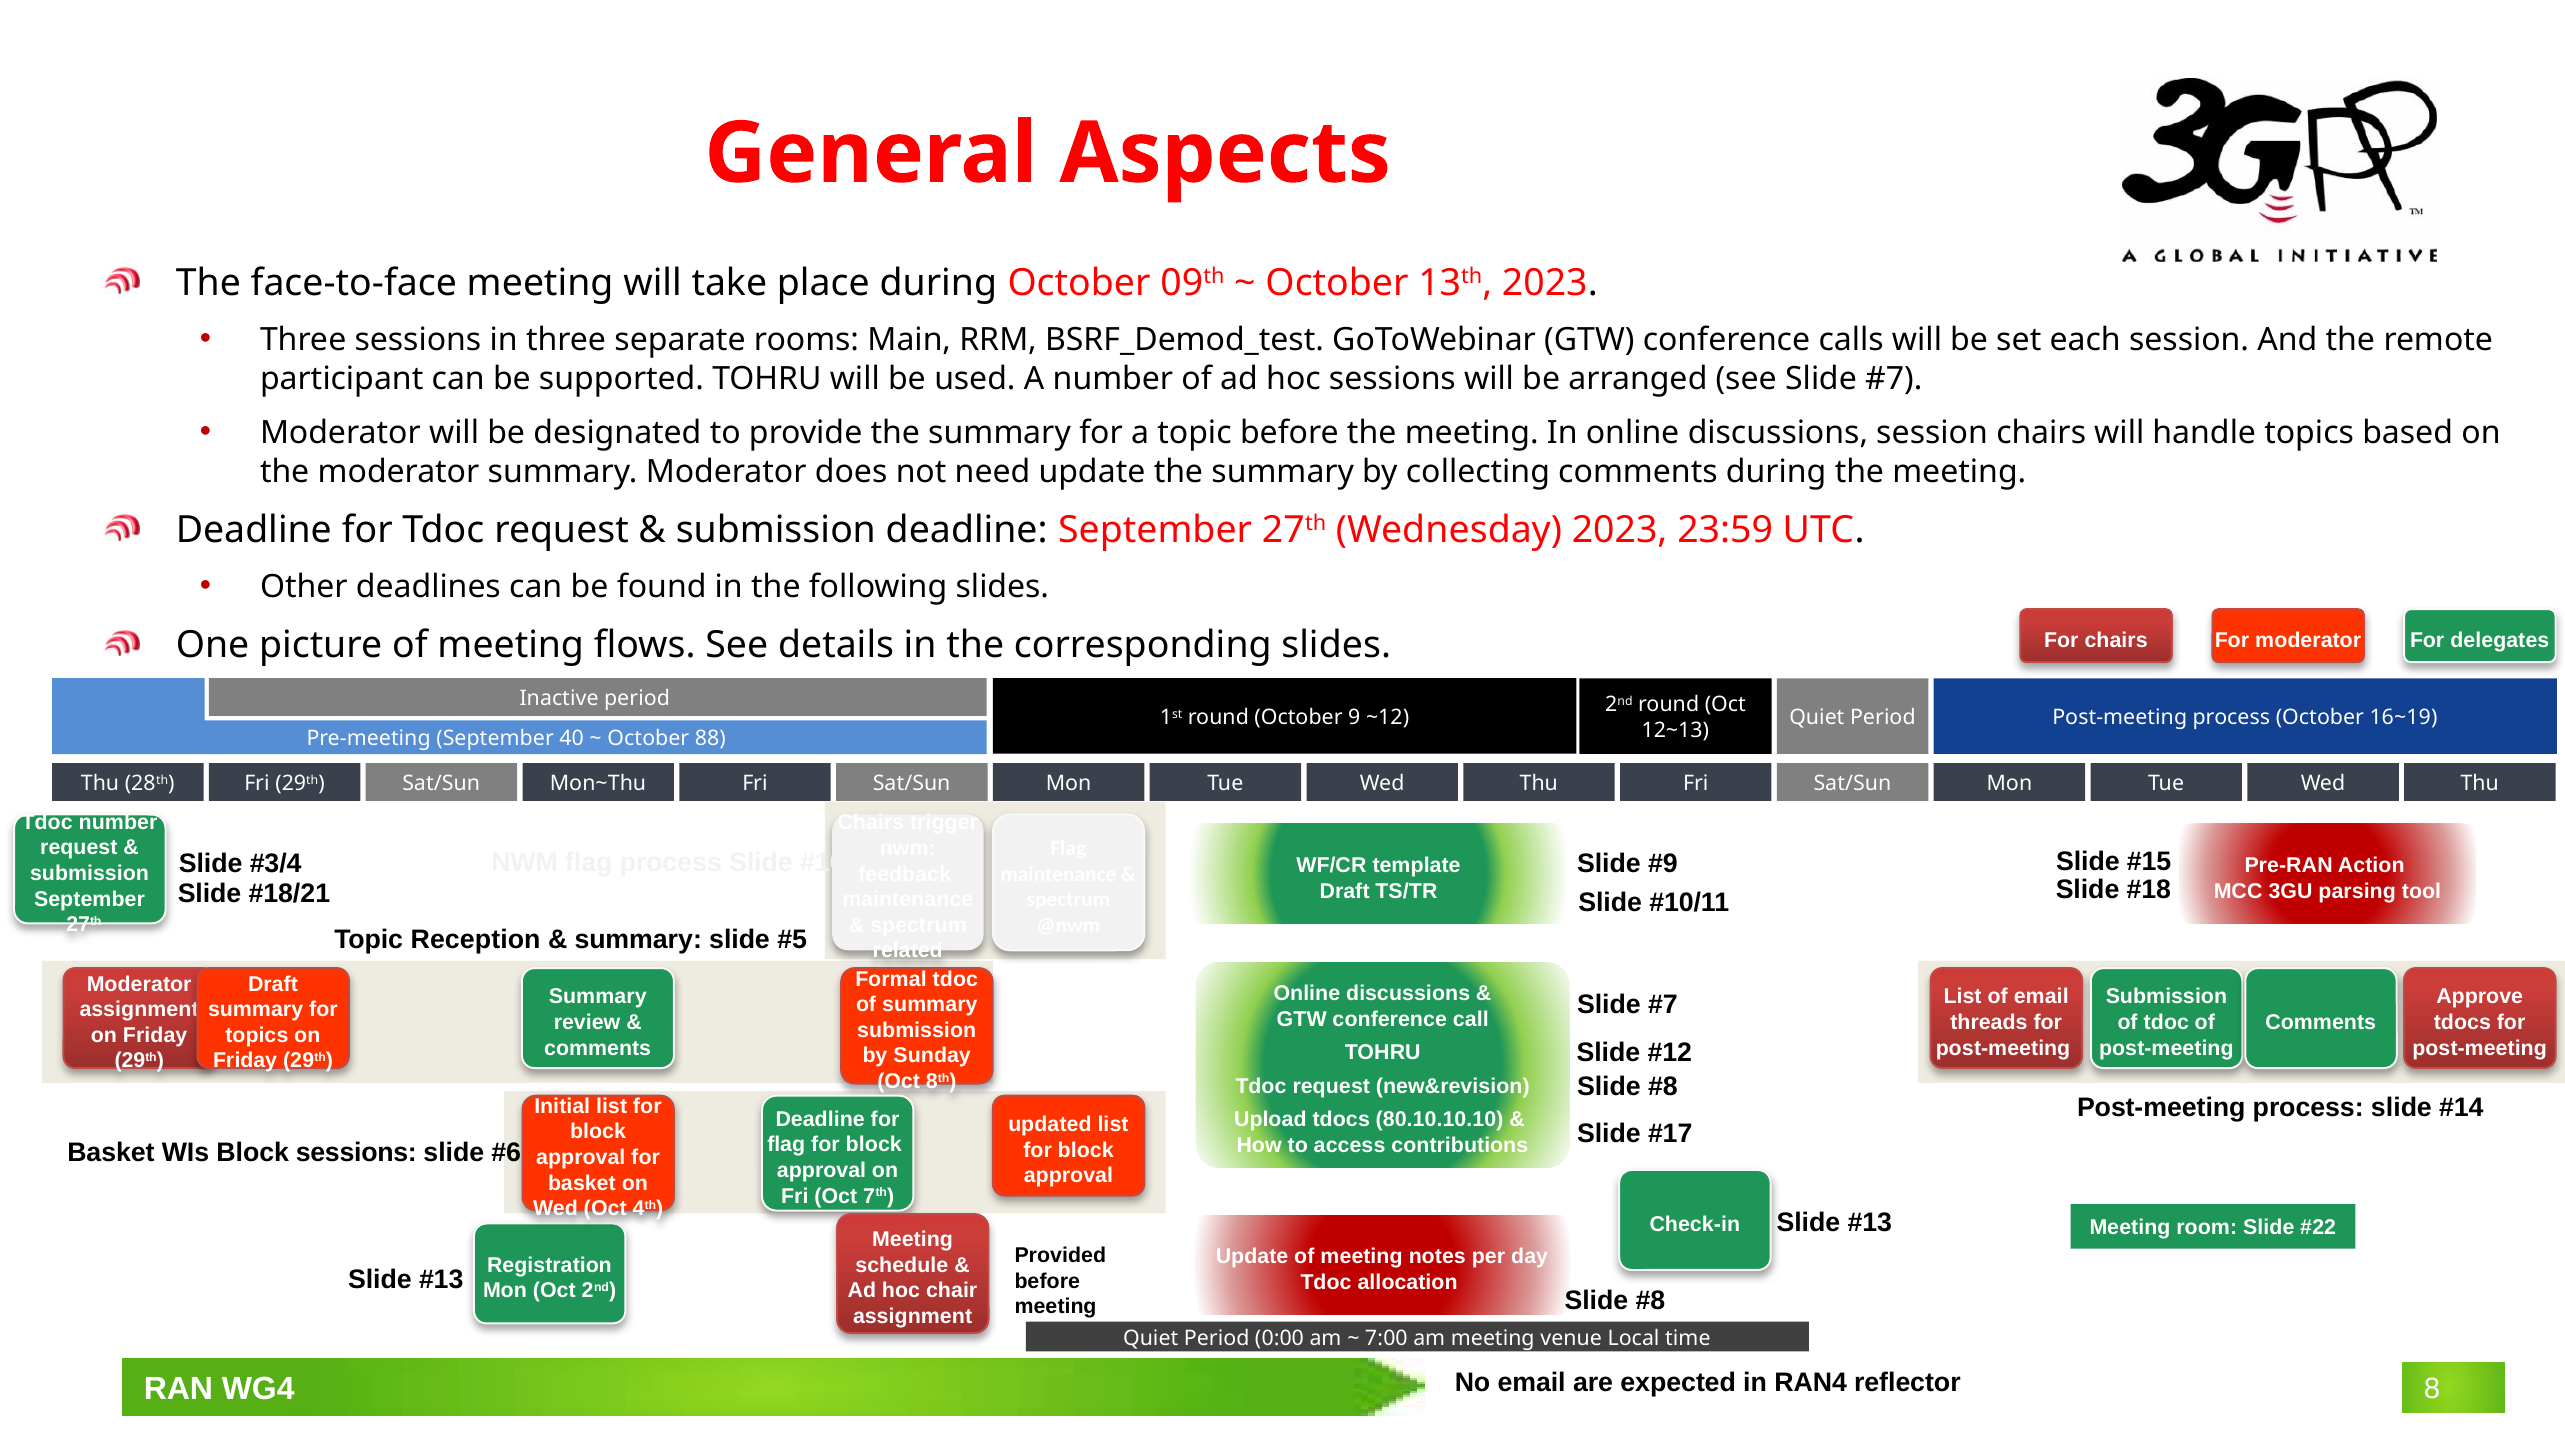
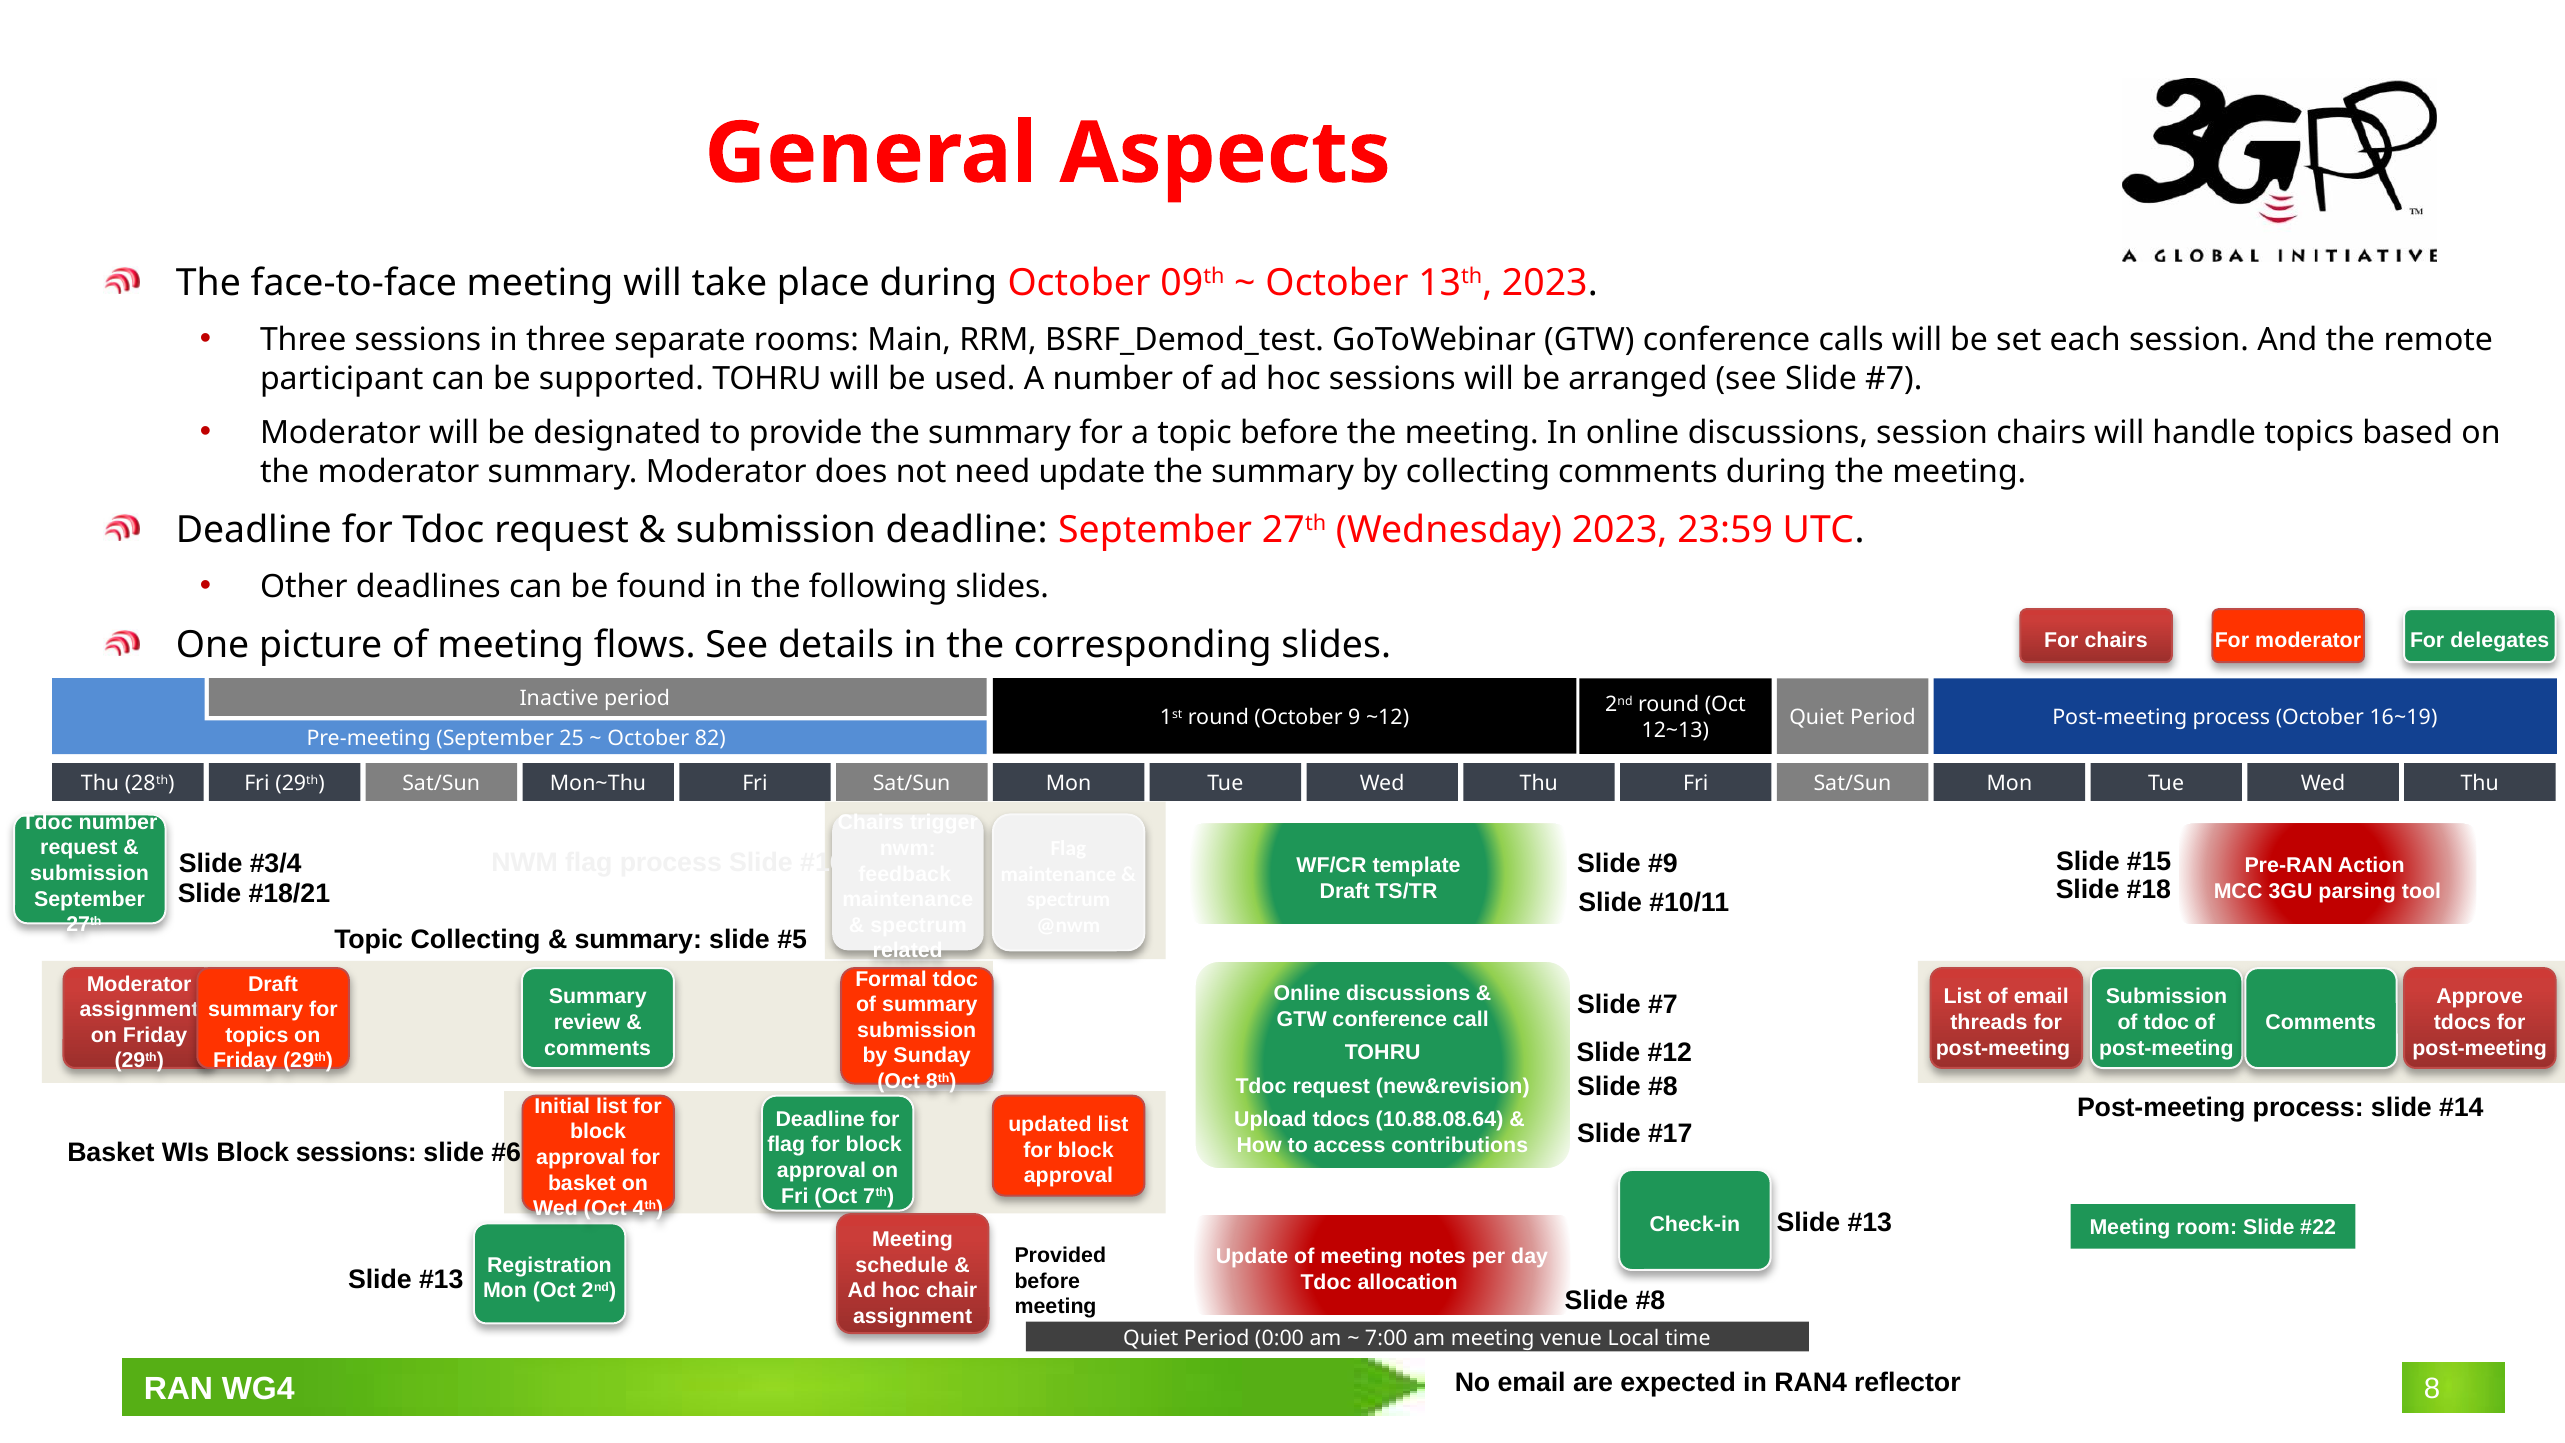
40: 40 -> 25 (572, 739)
88: 88 -> 82 (710, 739)
Topic Reception: Reception -> Collecting (476, 940)
80.10.10.10: 80.10.10.10 -> 10.88.08.64 (1440, 1120)
